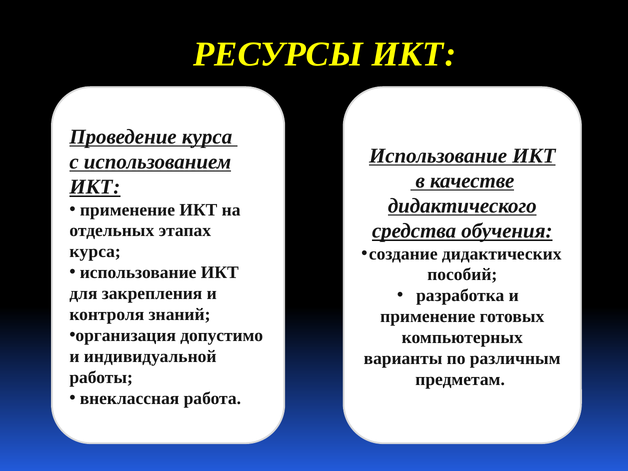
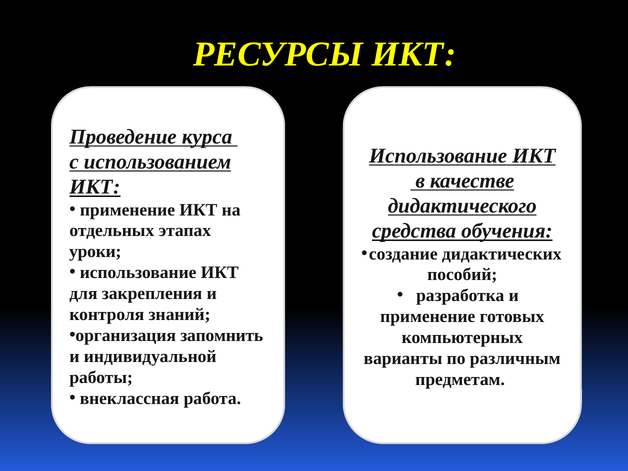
курса: курса -> уроки (95, 252)
допустимо: допустимо -> запомнить (222, 335)
